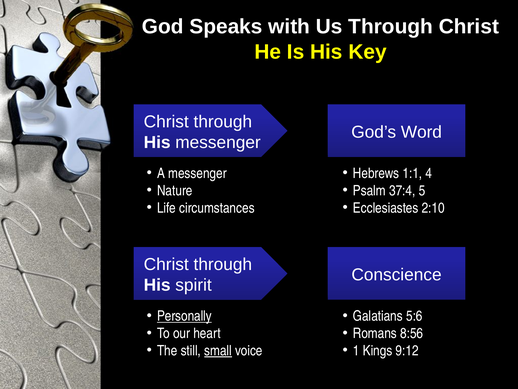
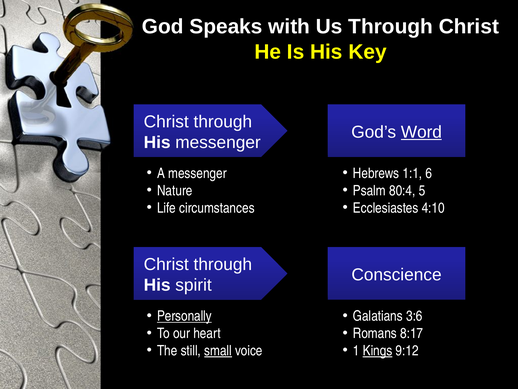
Word underline: none -> present (421, 132)
4: 4 -> 6 (429, 173)
37:4: 37:4 -> 80:4 (402, 190)
2:10: 2:10 -> 4:10 (433, 208)
5:6: 5:6 -> 3:6 (414, 316)
8:56: 8:56 -> 8:17 (412, 333)
Kings underline: none -> present (378, 350)
